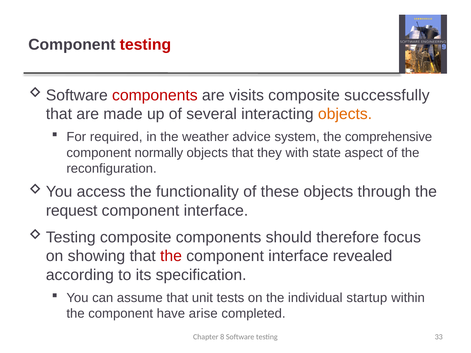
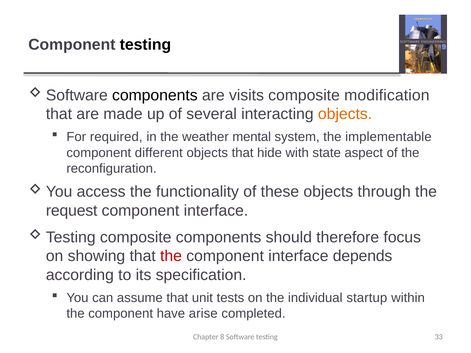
testing colour: red -> black (145, 45)
components colour: red -> black (155, 95)
successfully: successfully -> modification (387, 95)
advice: advice -> mental (252, 137)
comprehensive: comprehensive -> implementable (388, 137)
normally: normally -> different (159, 153)
they: they -> hide (270, 153)
revealed: revealed -> depends (363, 256)
